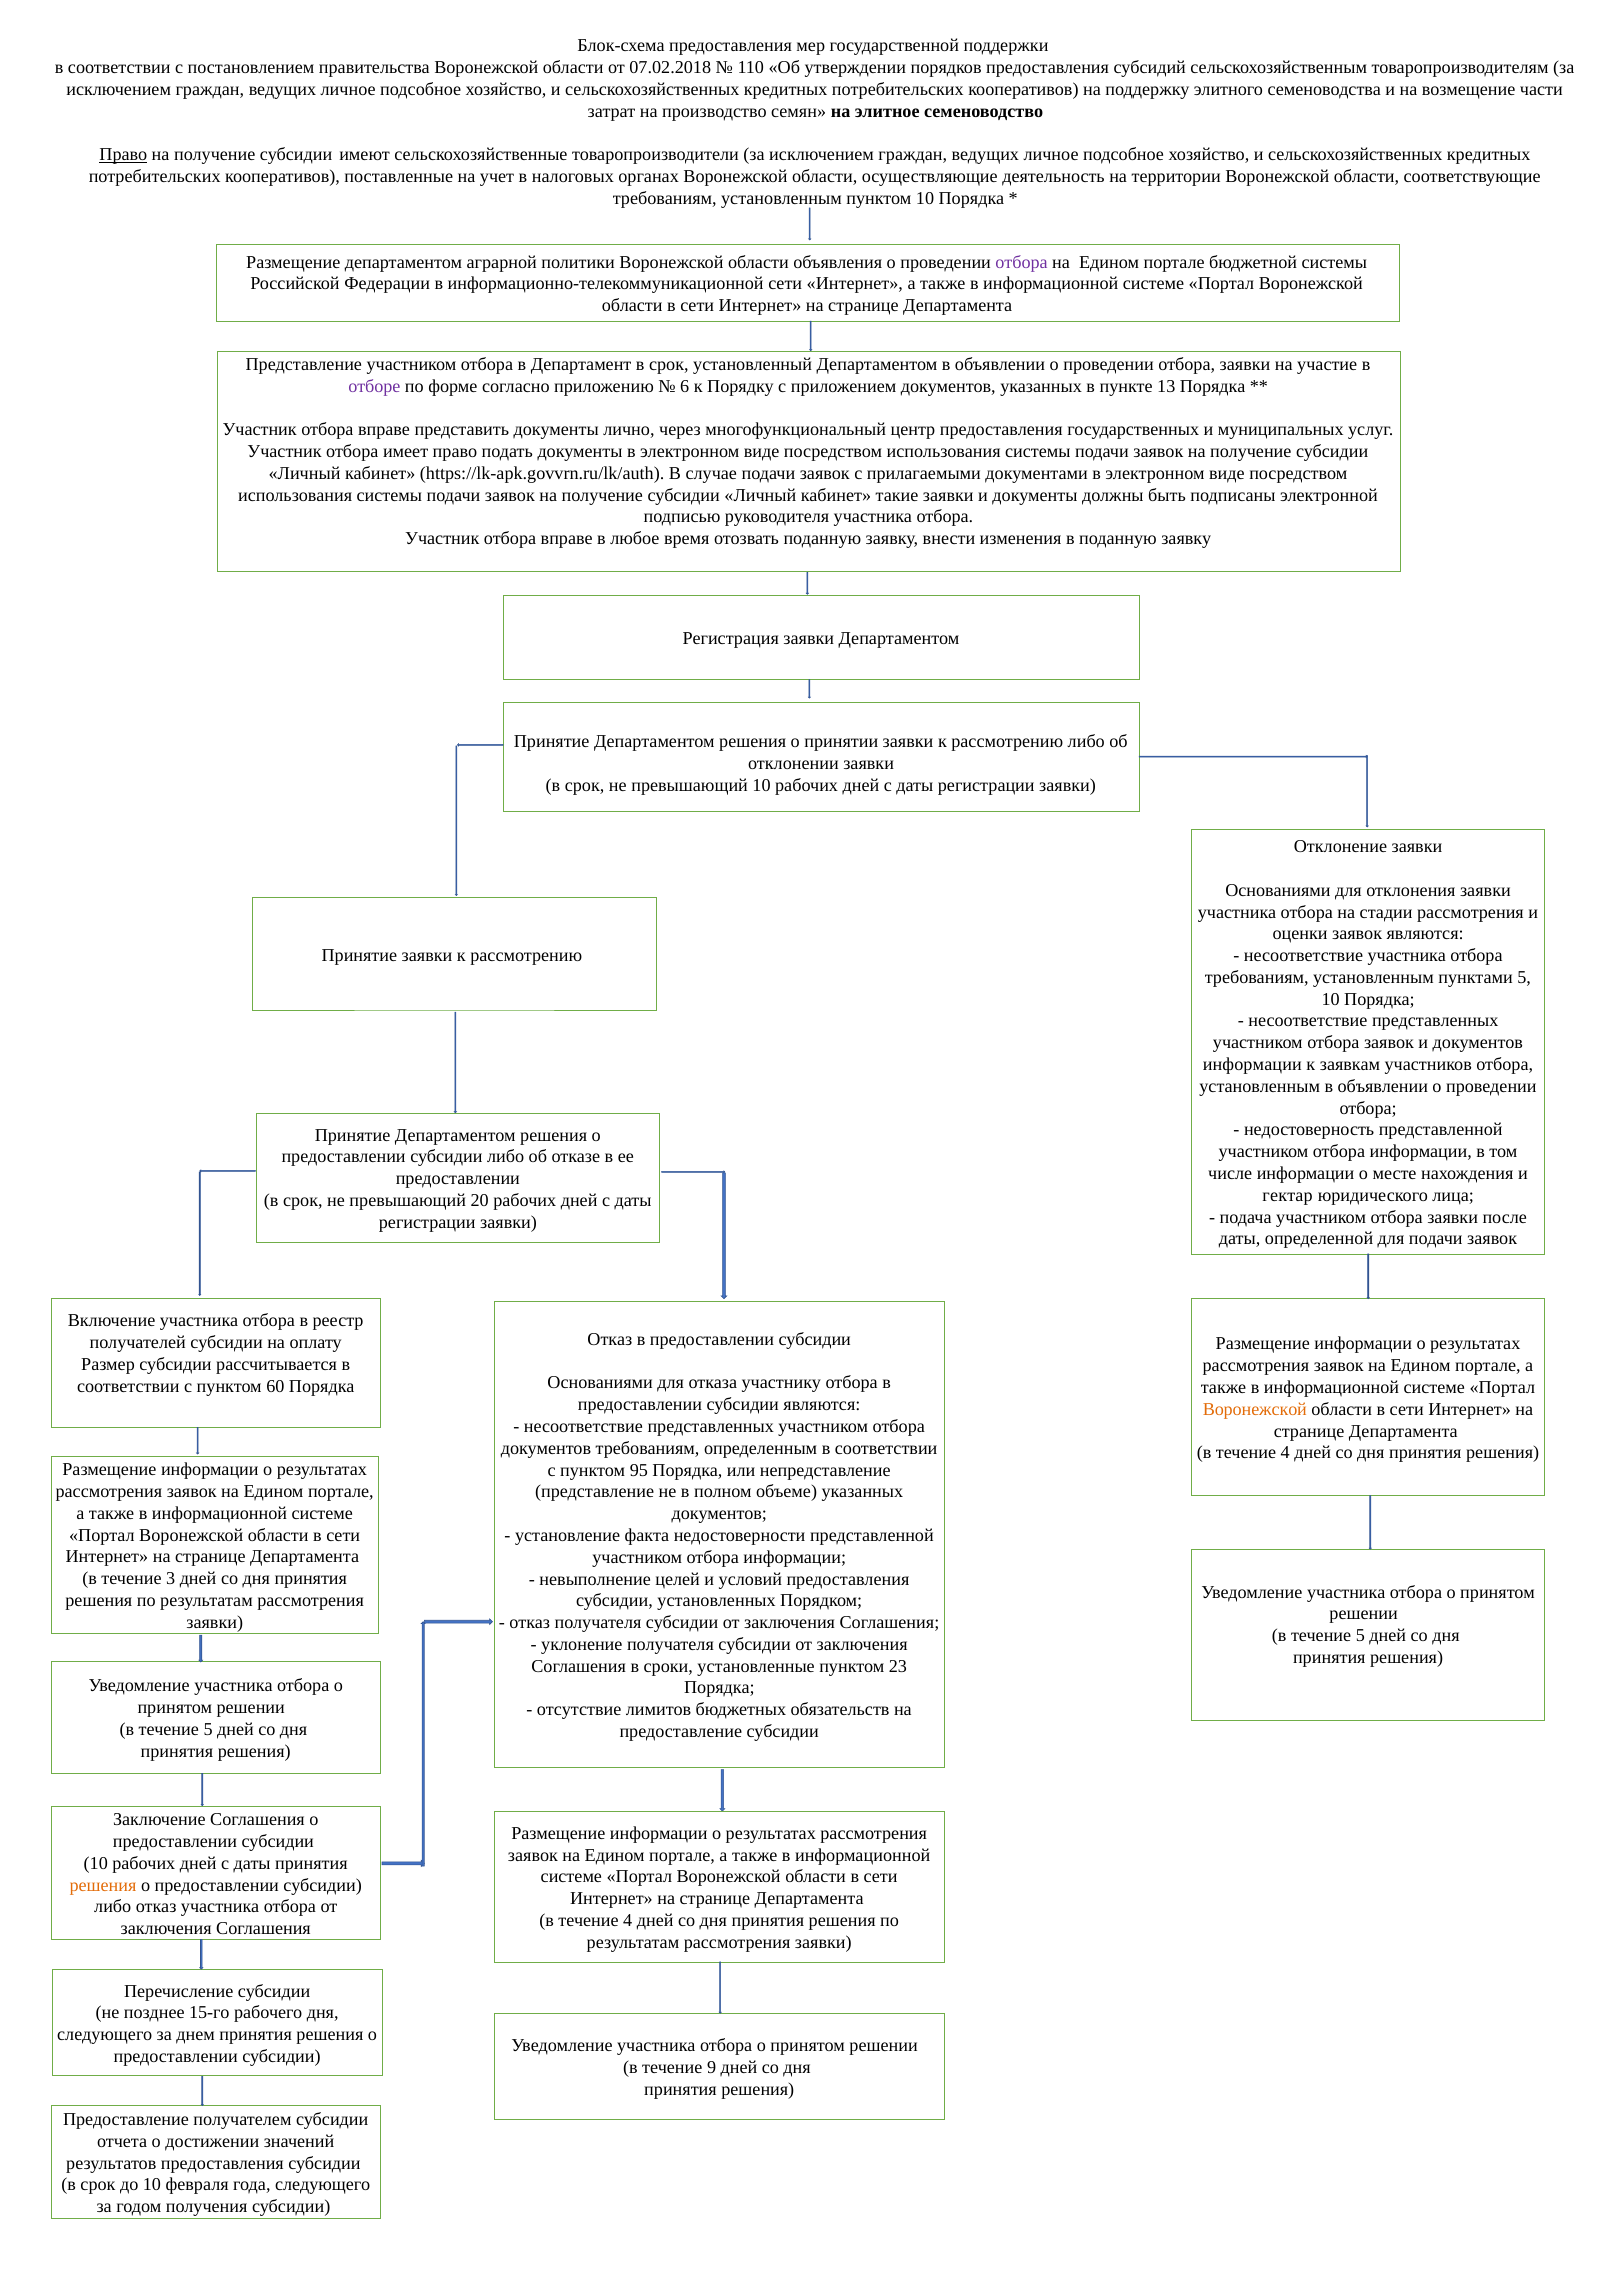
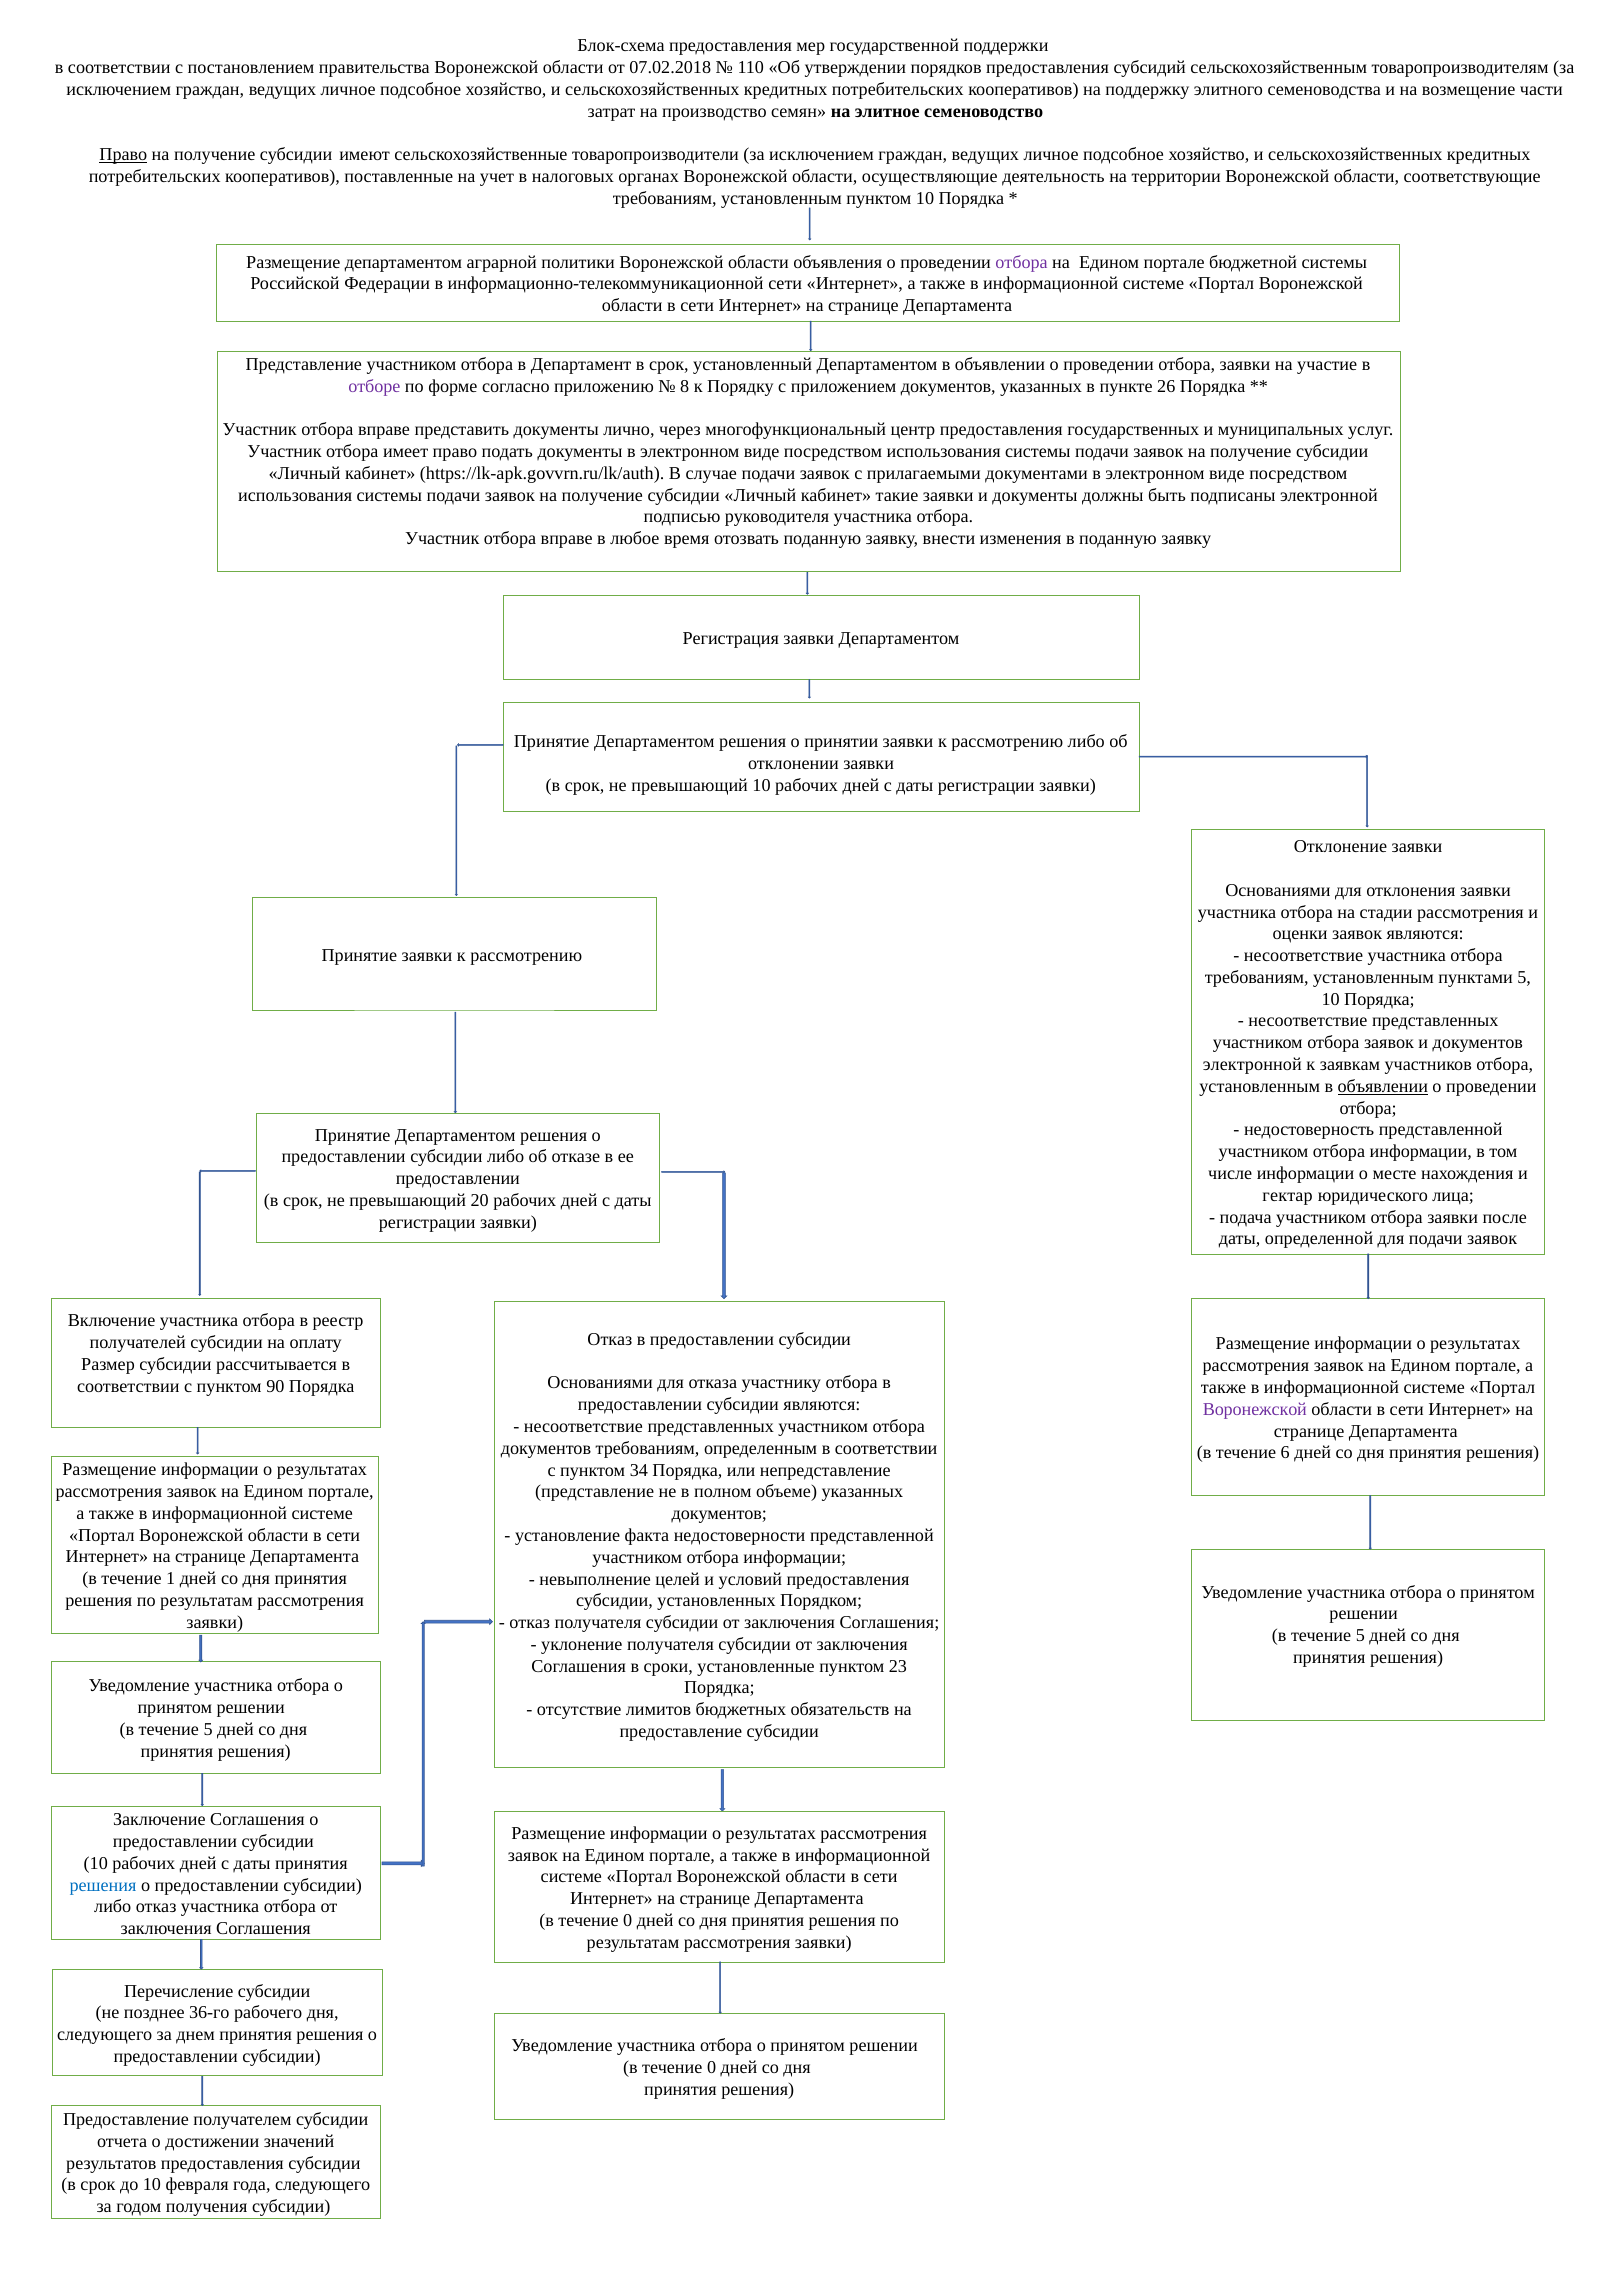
6: 6 -> 8 (685, 386)
13: 13 -> 26 (1166, 386)
информации: информации -> электронной (1252, 1065)
объявлении underline: none -> present (1383, 1086)
60: 60 -> 90 (275, 1386)
Воронежской colour: orange -> purple (1255, 1409)
4: 4 -> 6 (1285, 1453)
95: 95 -> 34 (639, 1470)
3: 3 -> 1 (171, 1579)
решения colour: orange -> blue (103, 1885)
4: 4 -> 0 (628, 1921)
15-го: 15-го -> 36-го (209, 2013)
9: 9 -> 0 (712, 2068)
